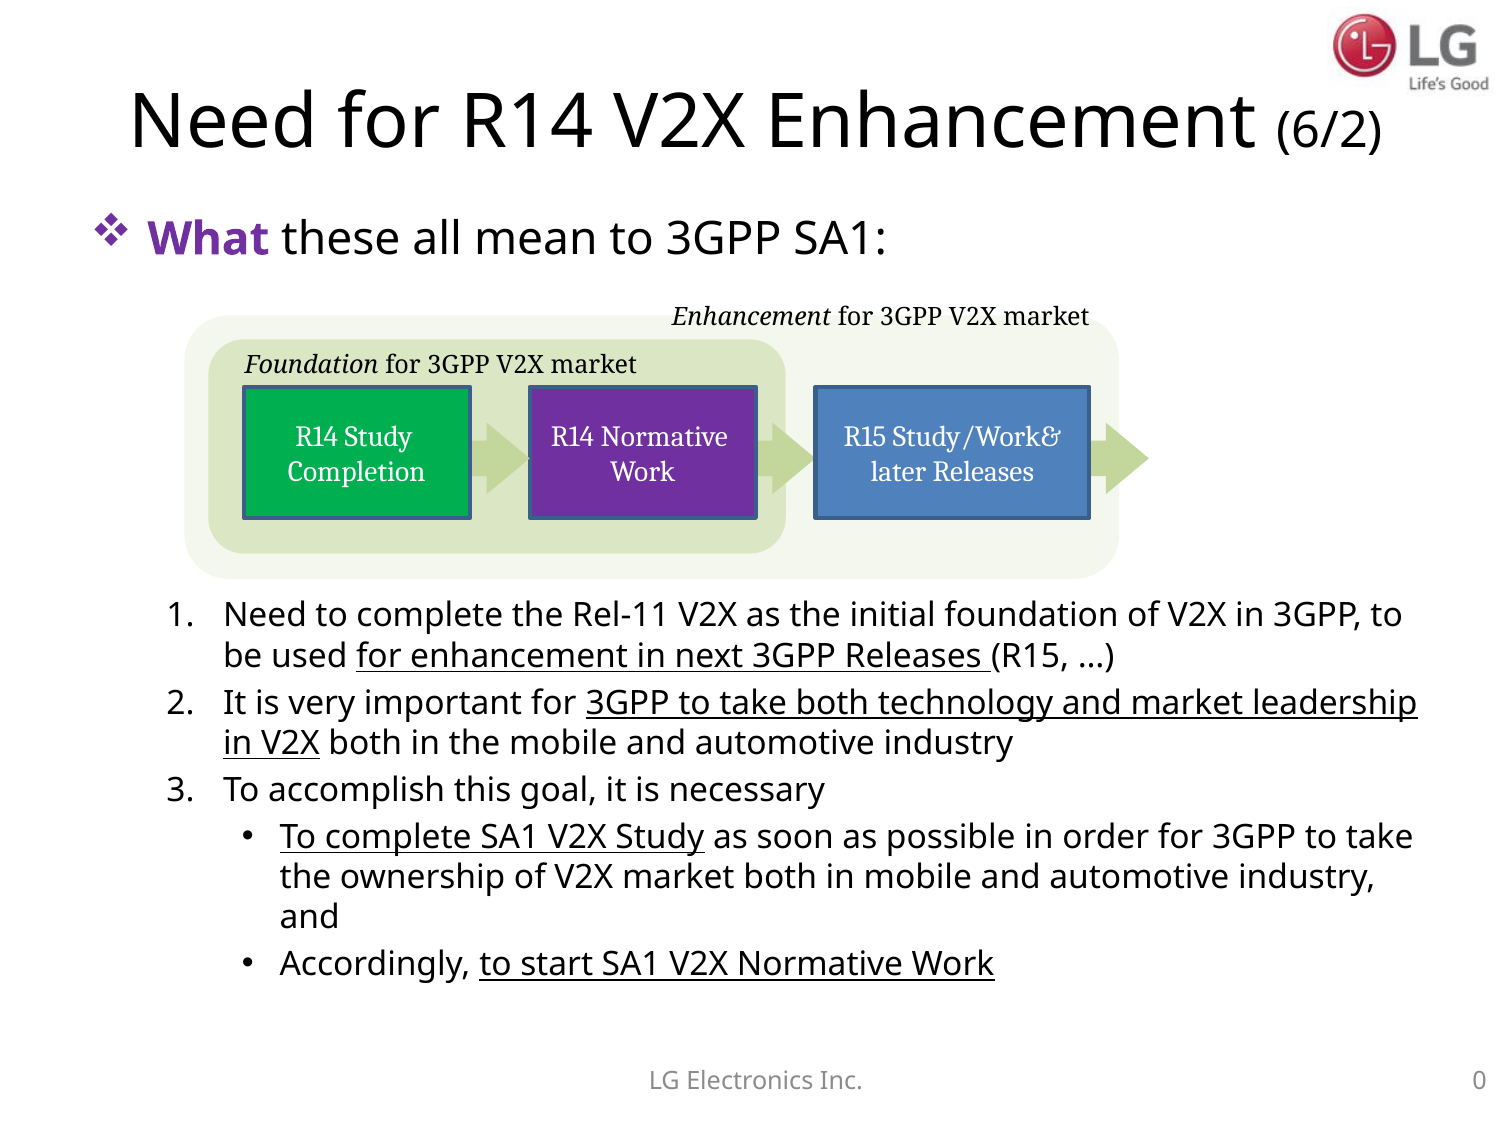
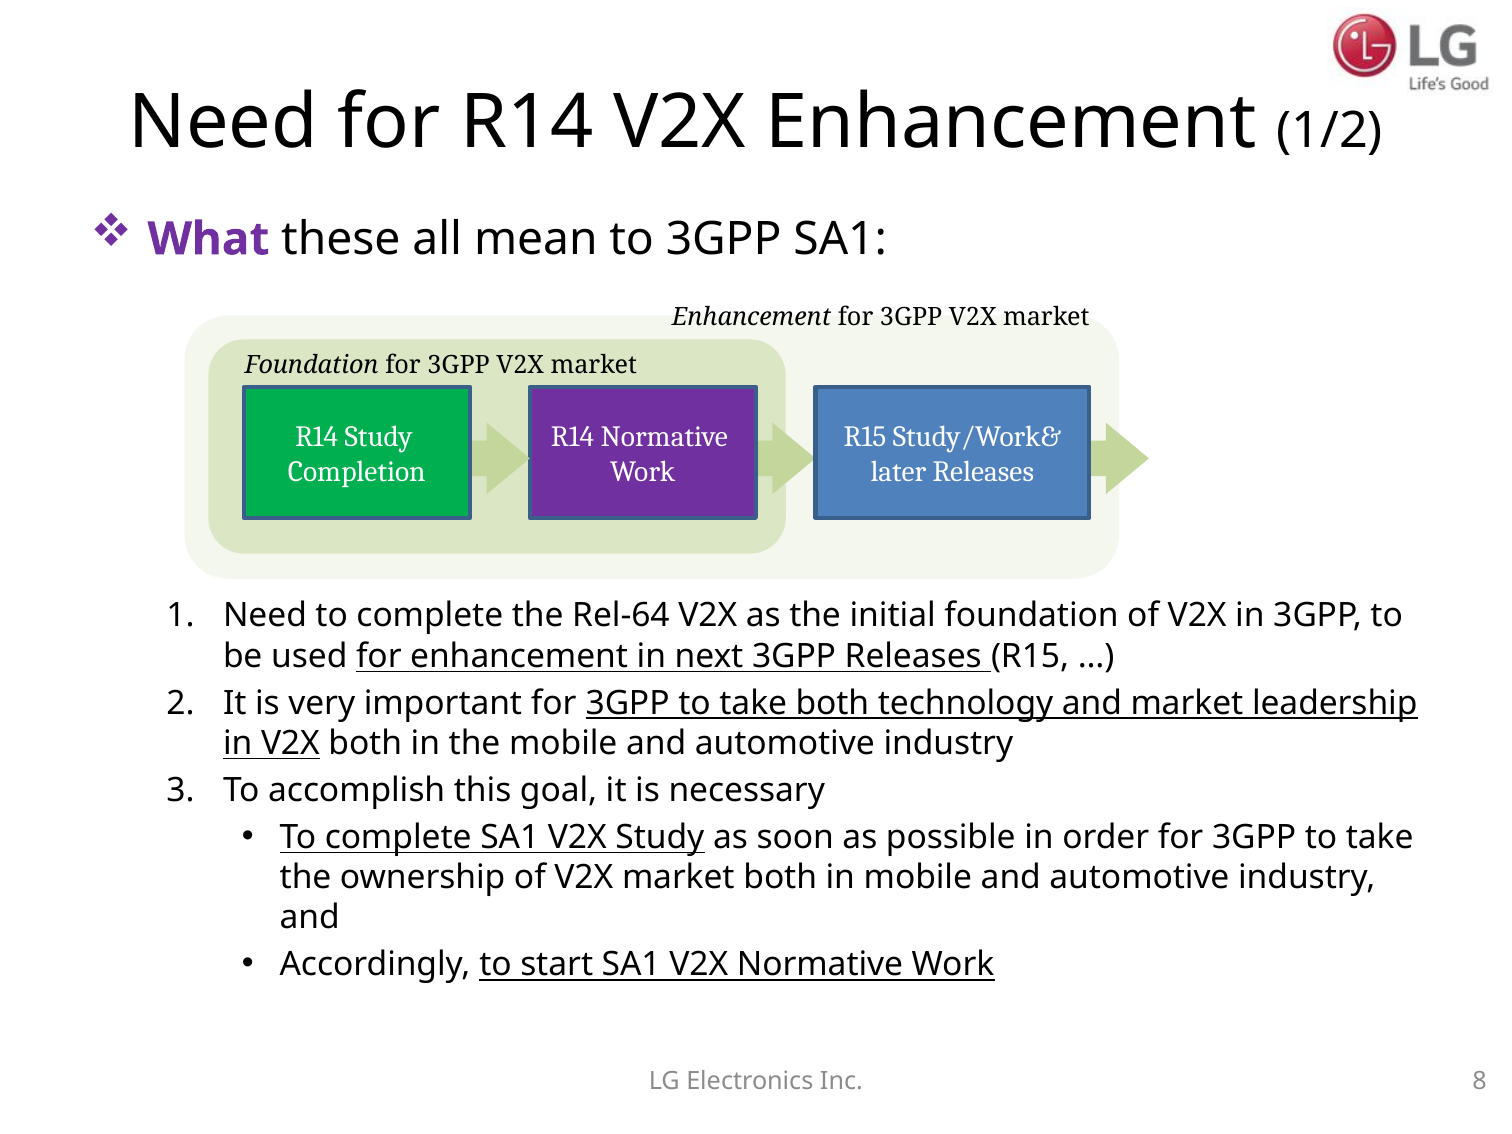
6/2: 6/2 -> 1/2 (1330, 131)
Rel-11: Rel-11 -> Rel-64 (621, 616)
0: 0 -> 8 (1479, 1081)
